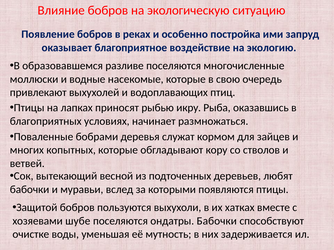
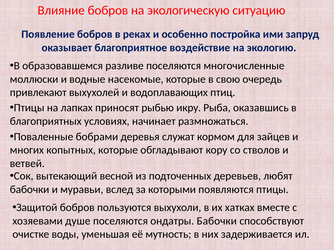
шубе: шубе -> душе (78, 221)
